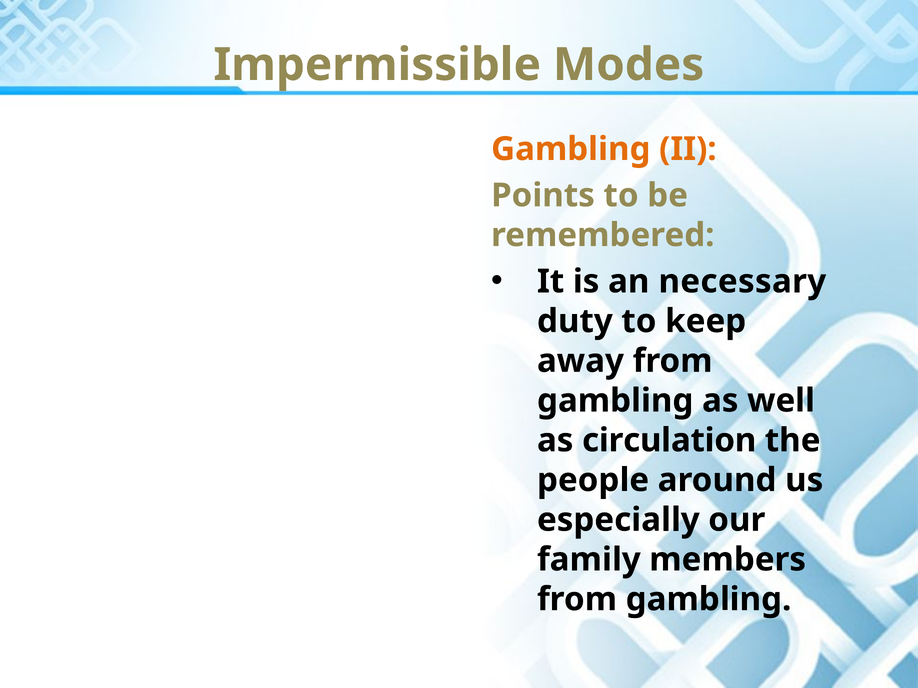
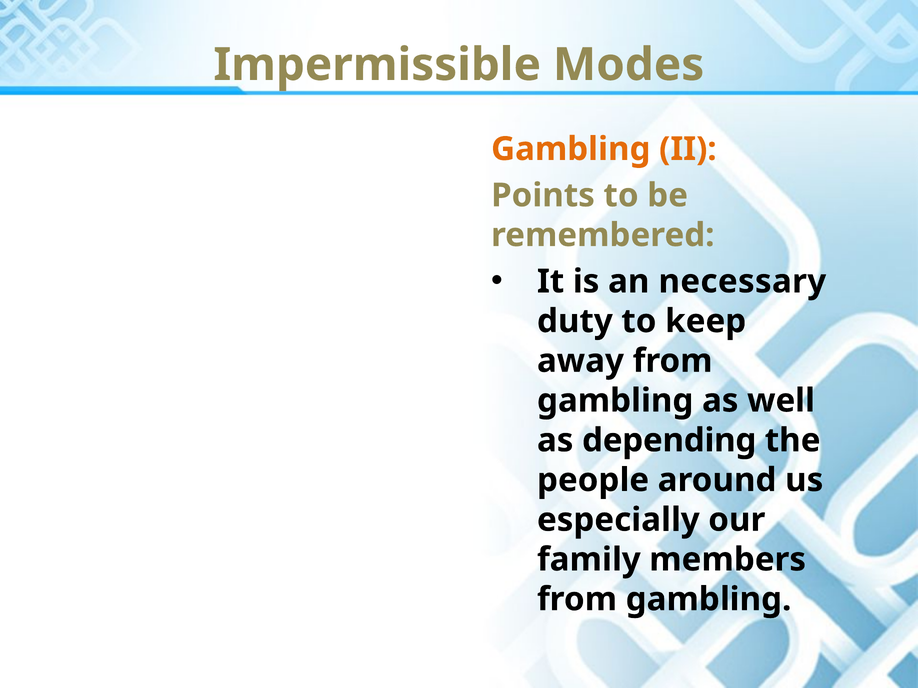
circulation: circulation -> depending (669, 441)
